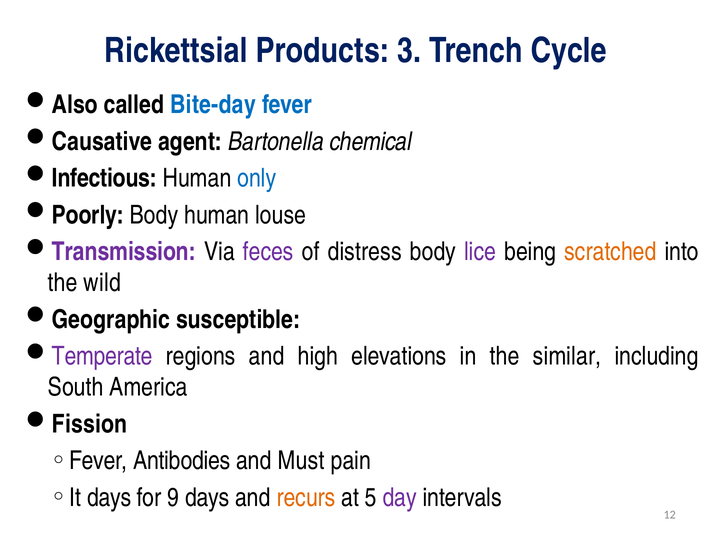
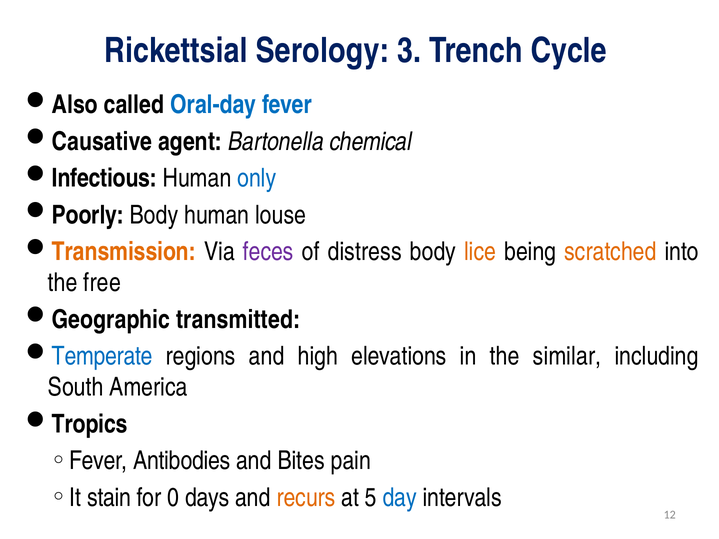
Products: Products -> Serology (322, 51)
Bite-day: Bite-day -> Oral-day (213, 105)
Transmission colour: purple -> orange (124, 252)
lice colour: purple -> orange (480, 252)
wild: wild -> free (102, 283)
susceptible: susceptible -> transmitted (238, 320)
Temperate colour: purple -> blue (102, 356)
Fission: Fission -> Tropics (90, 424)
Must: Must -> Bites (301, 461)
days: days -> stain (109, 498)
9: 9 -> 0 (173, 498)
day colour: purple -> blue (400, 498)
